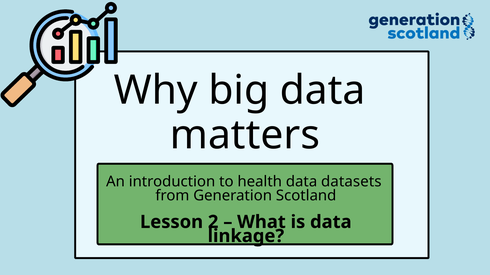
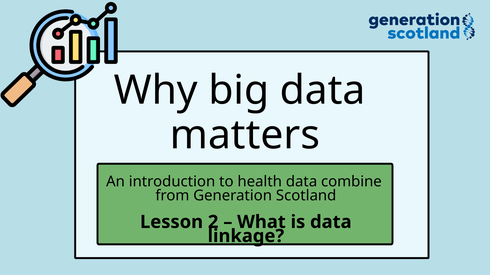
datasets: datasets -> combine (351, 182)
